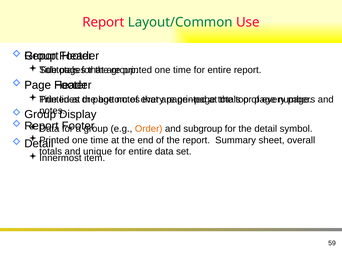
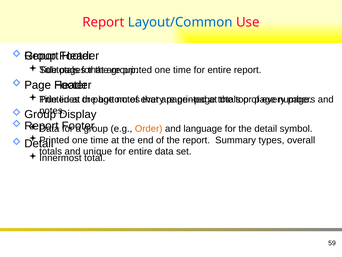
Layout/Common colour: green -> blue (180, 22)
subgroup: subgroup -> language (203, 128)
sheet: sheet -> types (271, 140)
item: item -> total (95, 158)
